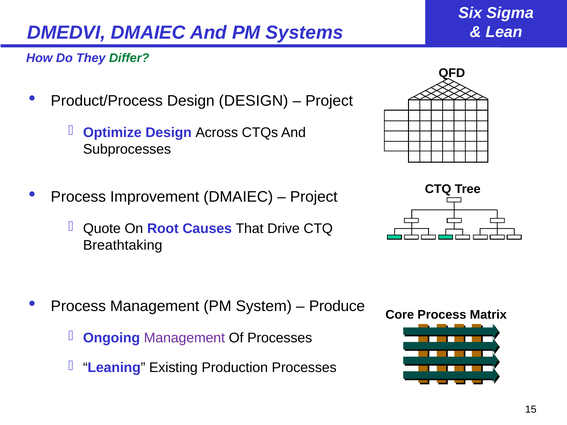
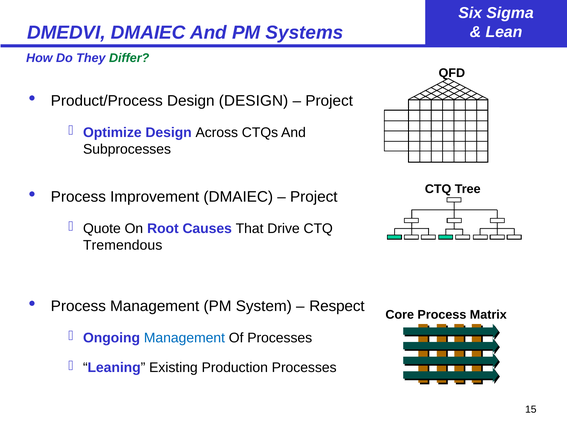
Breathtaking: Breathtaking -> Tremendous (123, 245)
Produce: Produce -> Respect (337, 306)
Management colour: purple -> blue (184, 338)
